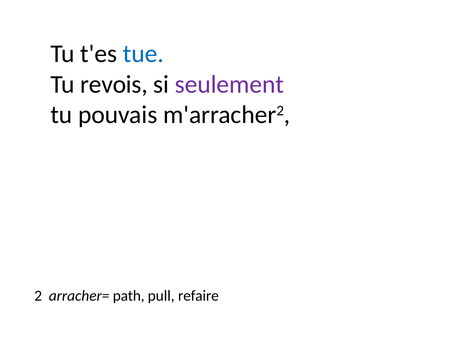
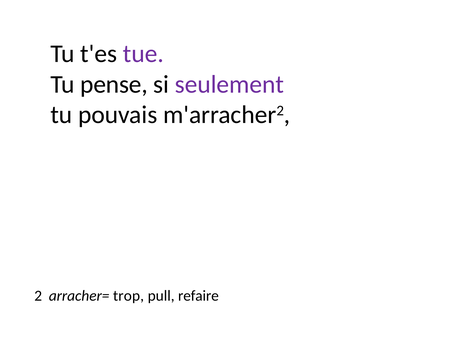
tue colour: blue -> purple (143, 54)
revois: revois -> pense (114, 84)
path: path -> trop (129, 296)
